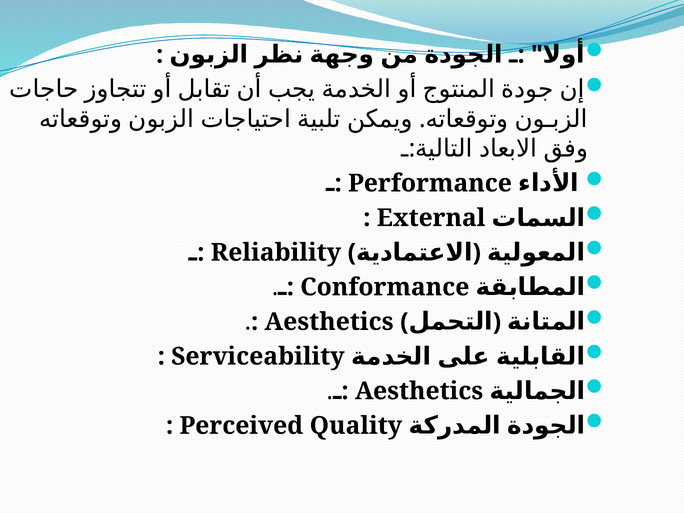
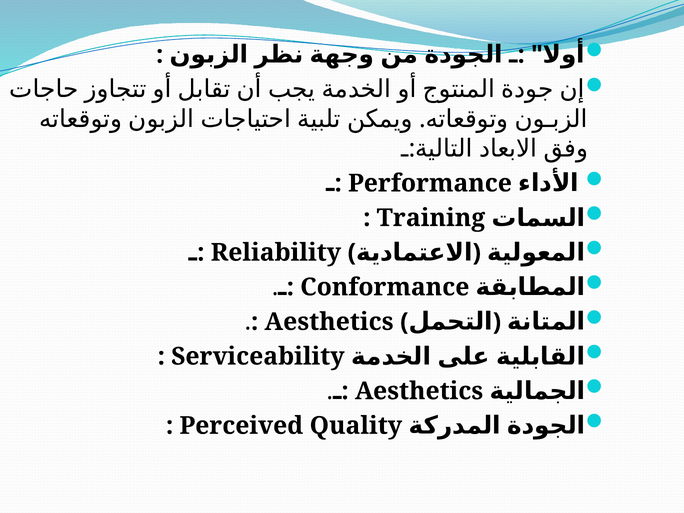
External: External -> Training (431, 218)
